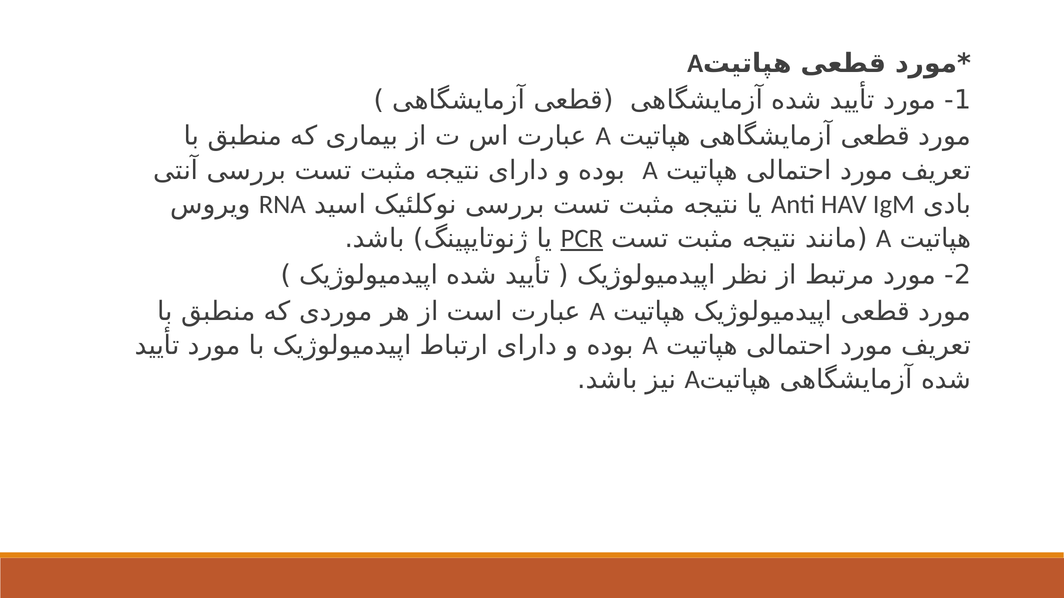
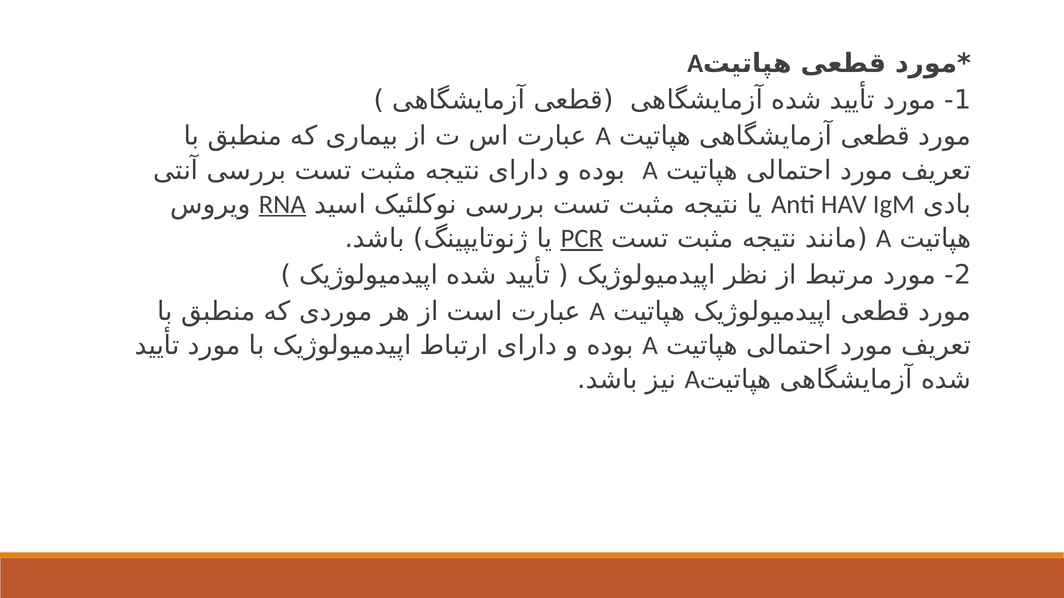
RNA underline: none -> present (282, 205)
